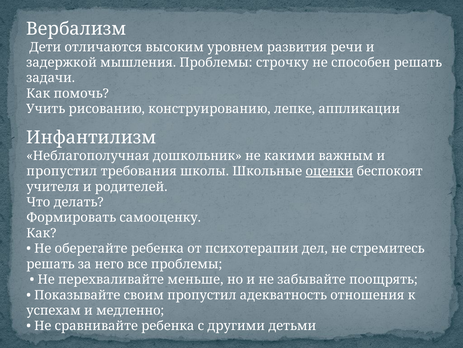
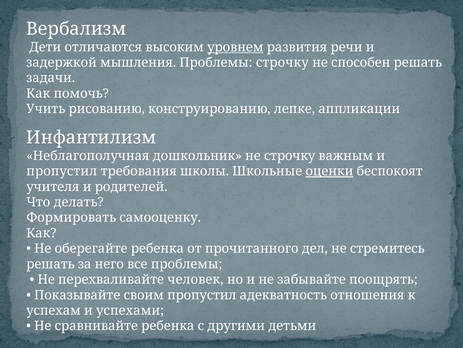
уровнем underline: none -> present (235, 47)
не какими: какими -> строчку (290, 155)
психотерапии: психотерапии -> прочитанного (252, 248)
меньше: меньше -> человек (195, 279)
медленно: медленно -> успехами (130, 310)
